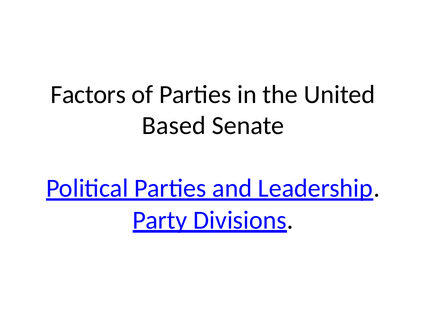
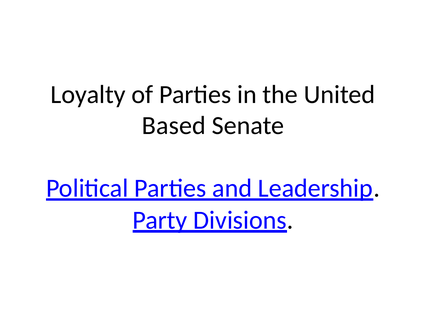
Factors: Factors -> Loyalty (88, 94)
